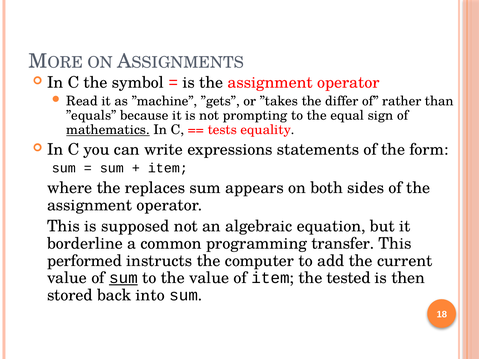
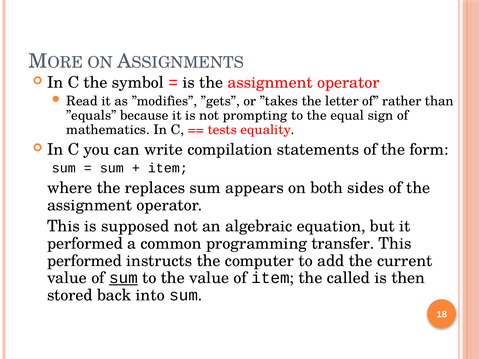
”machine: ”machine -> ”modifies (164, 101)
differ: differ -> letter (342, 101)
mathematics underline: present -> none (108, 130)
expressions: expressions -> compilation (230, 150)
borderline: borderline -> performed (85, 244)
tested: tested -> called (348, 278)
